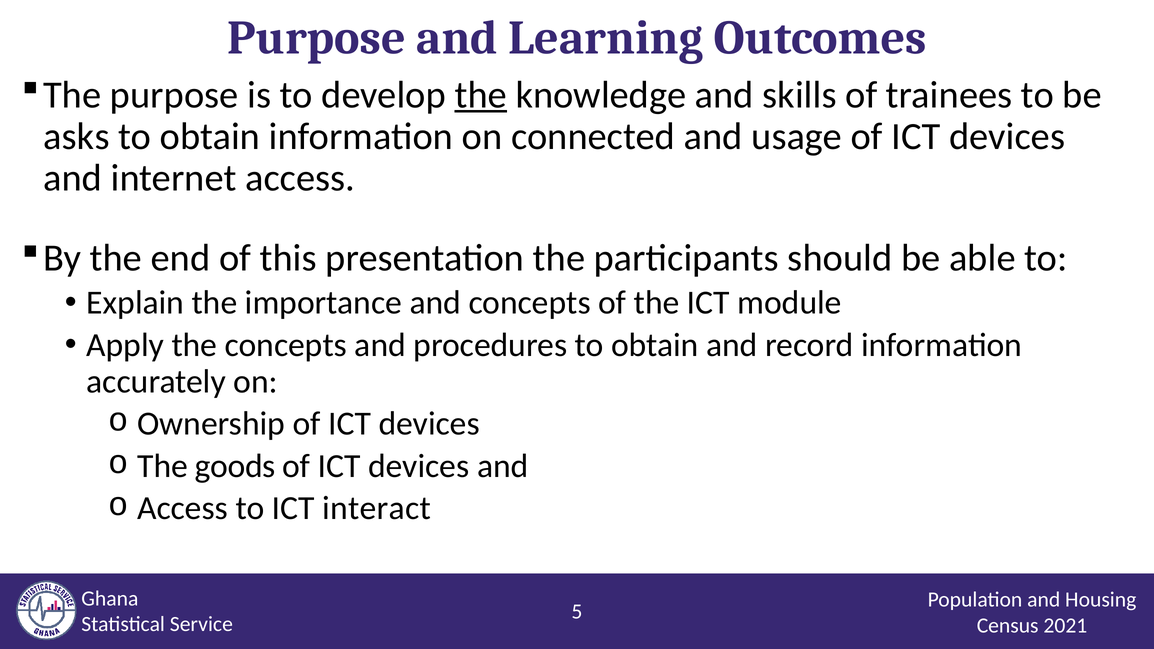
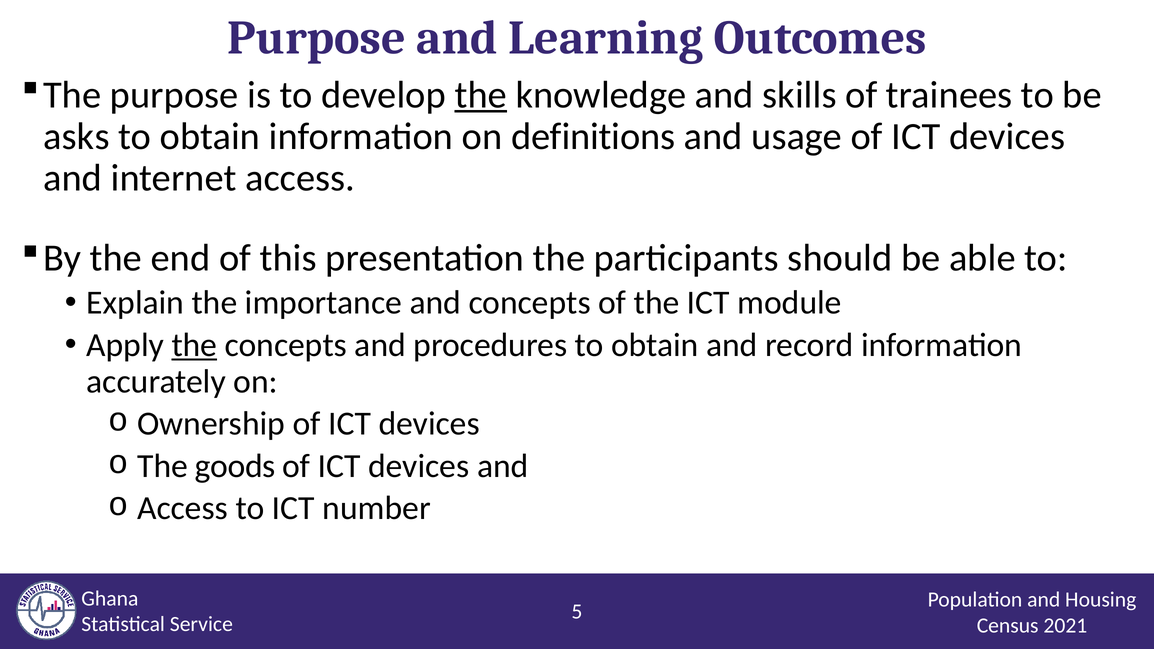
connected: connected -> definitions (593, 136)
the underline: none -> present (194, 345)
interact: interact -> number (377, 508)
